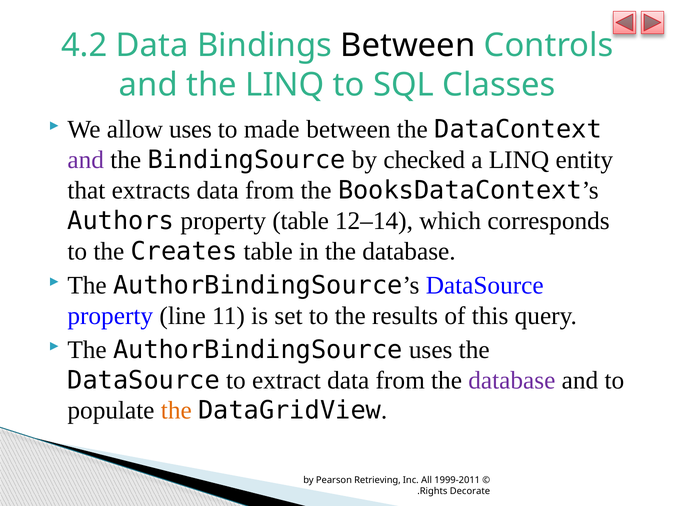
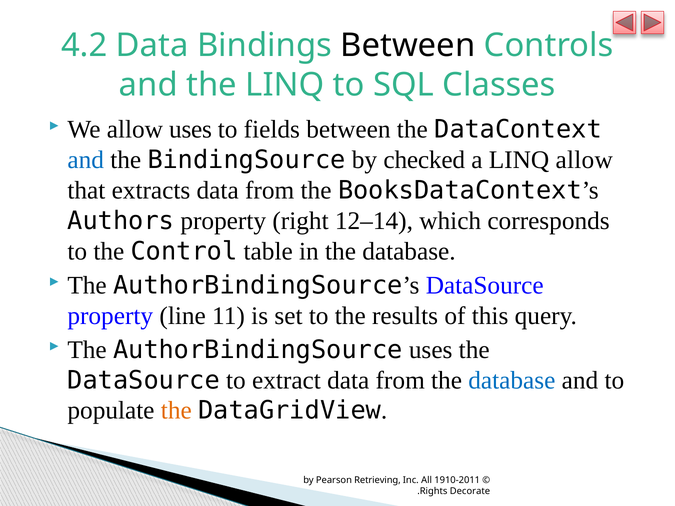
made: made -> fields (272, 130)
and colour: purple -> blue (86, 160)
LINQ entity: entity -> allow (584, 160)
property table: table -> right (301, 221)
Creates: Creates -> Control (184, 251)
database colour: purple -> blue (512, 380)
1999-2011: 1999-2011 -> 1910-2011 (457, 480)
